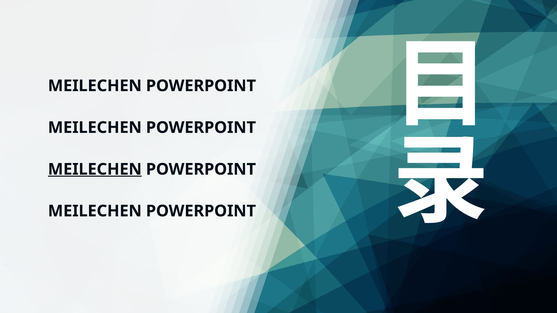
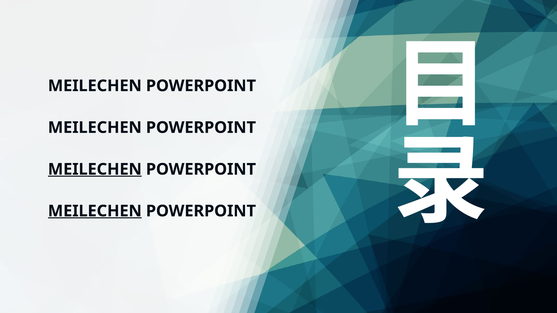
MEILECHEN underline: none -> present (95, 211)
